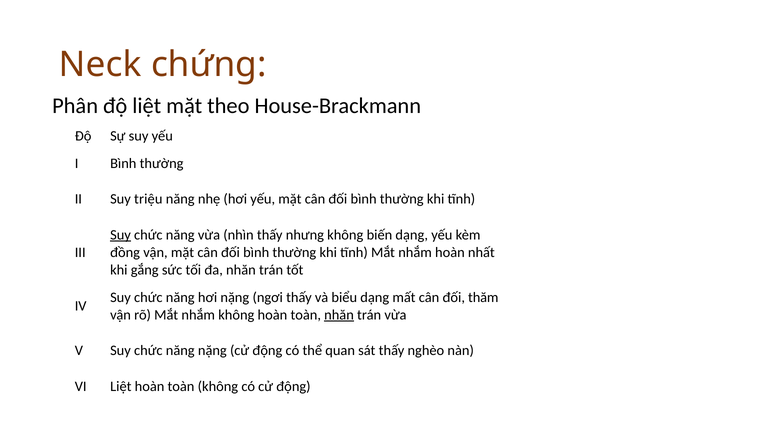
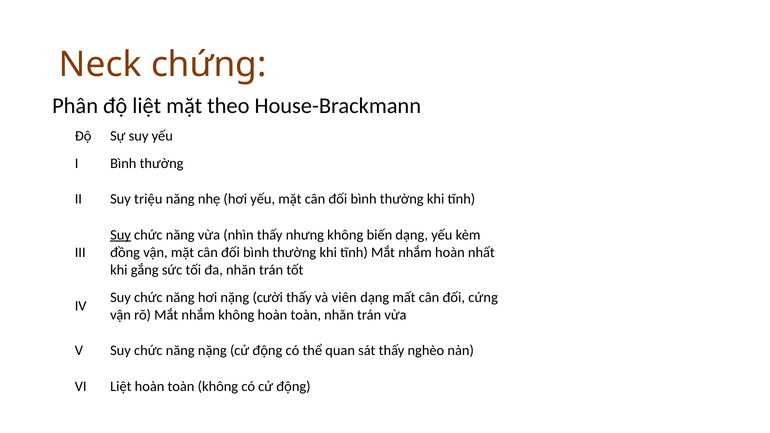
ngơi: ngơi -> cười (268, 297)
biểu: biểu -> viên (344, 297)
thăm: thăm -> cứng (483, 297)
nhăn underline: present -> none (339, 315)
